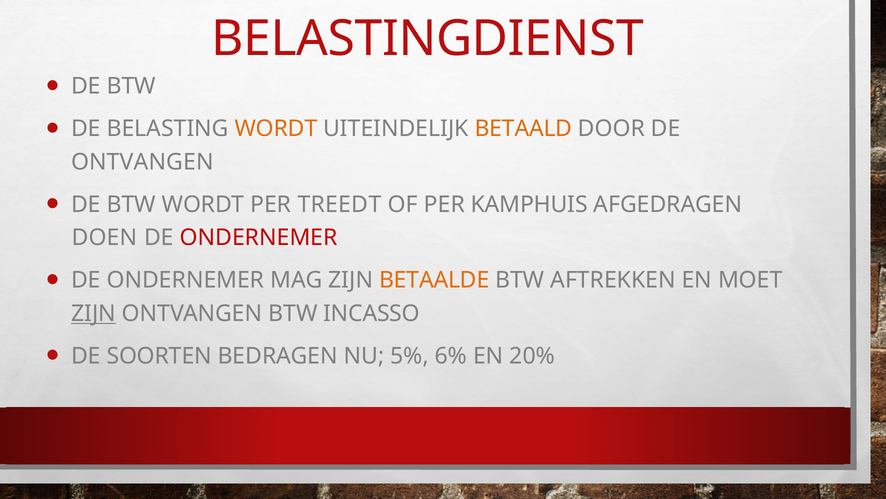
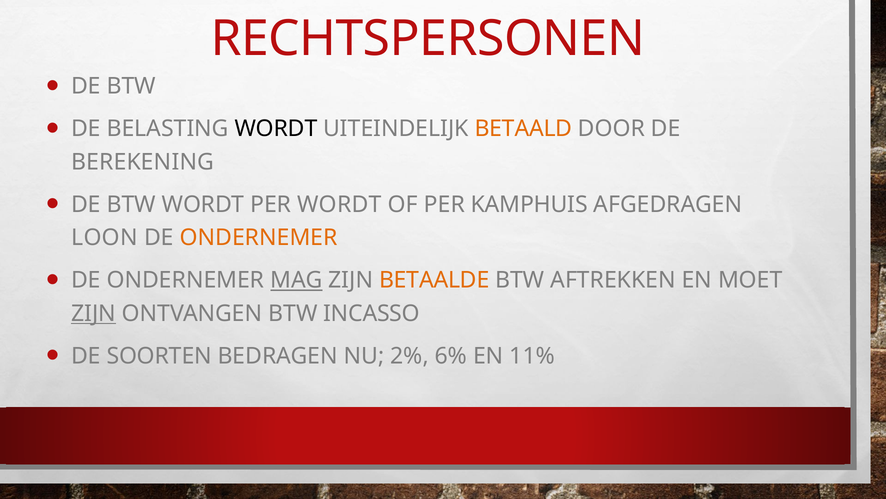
BELASTINGDIENST: BELASTINGDIENST -> RECHTSPERSONEN (428, 38)
WORDT colour: orange -> black (276, 129)
ONTVANGEN: ONTVANGEN -> BEREKENING (143, 162)
PER TREEDT: TREEDT -> WORDT (340, 204)
DOEN: DOEN -> LOON (104, 237)
ONDERNEMER colour: red -> orange (259, 237)
MAG underline: none -> present (296, 280)
5%: 5% -> 2% (410, 356)
20%: 20% -> 11% (532, 356)
